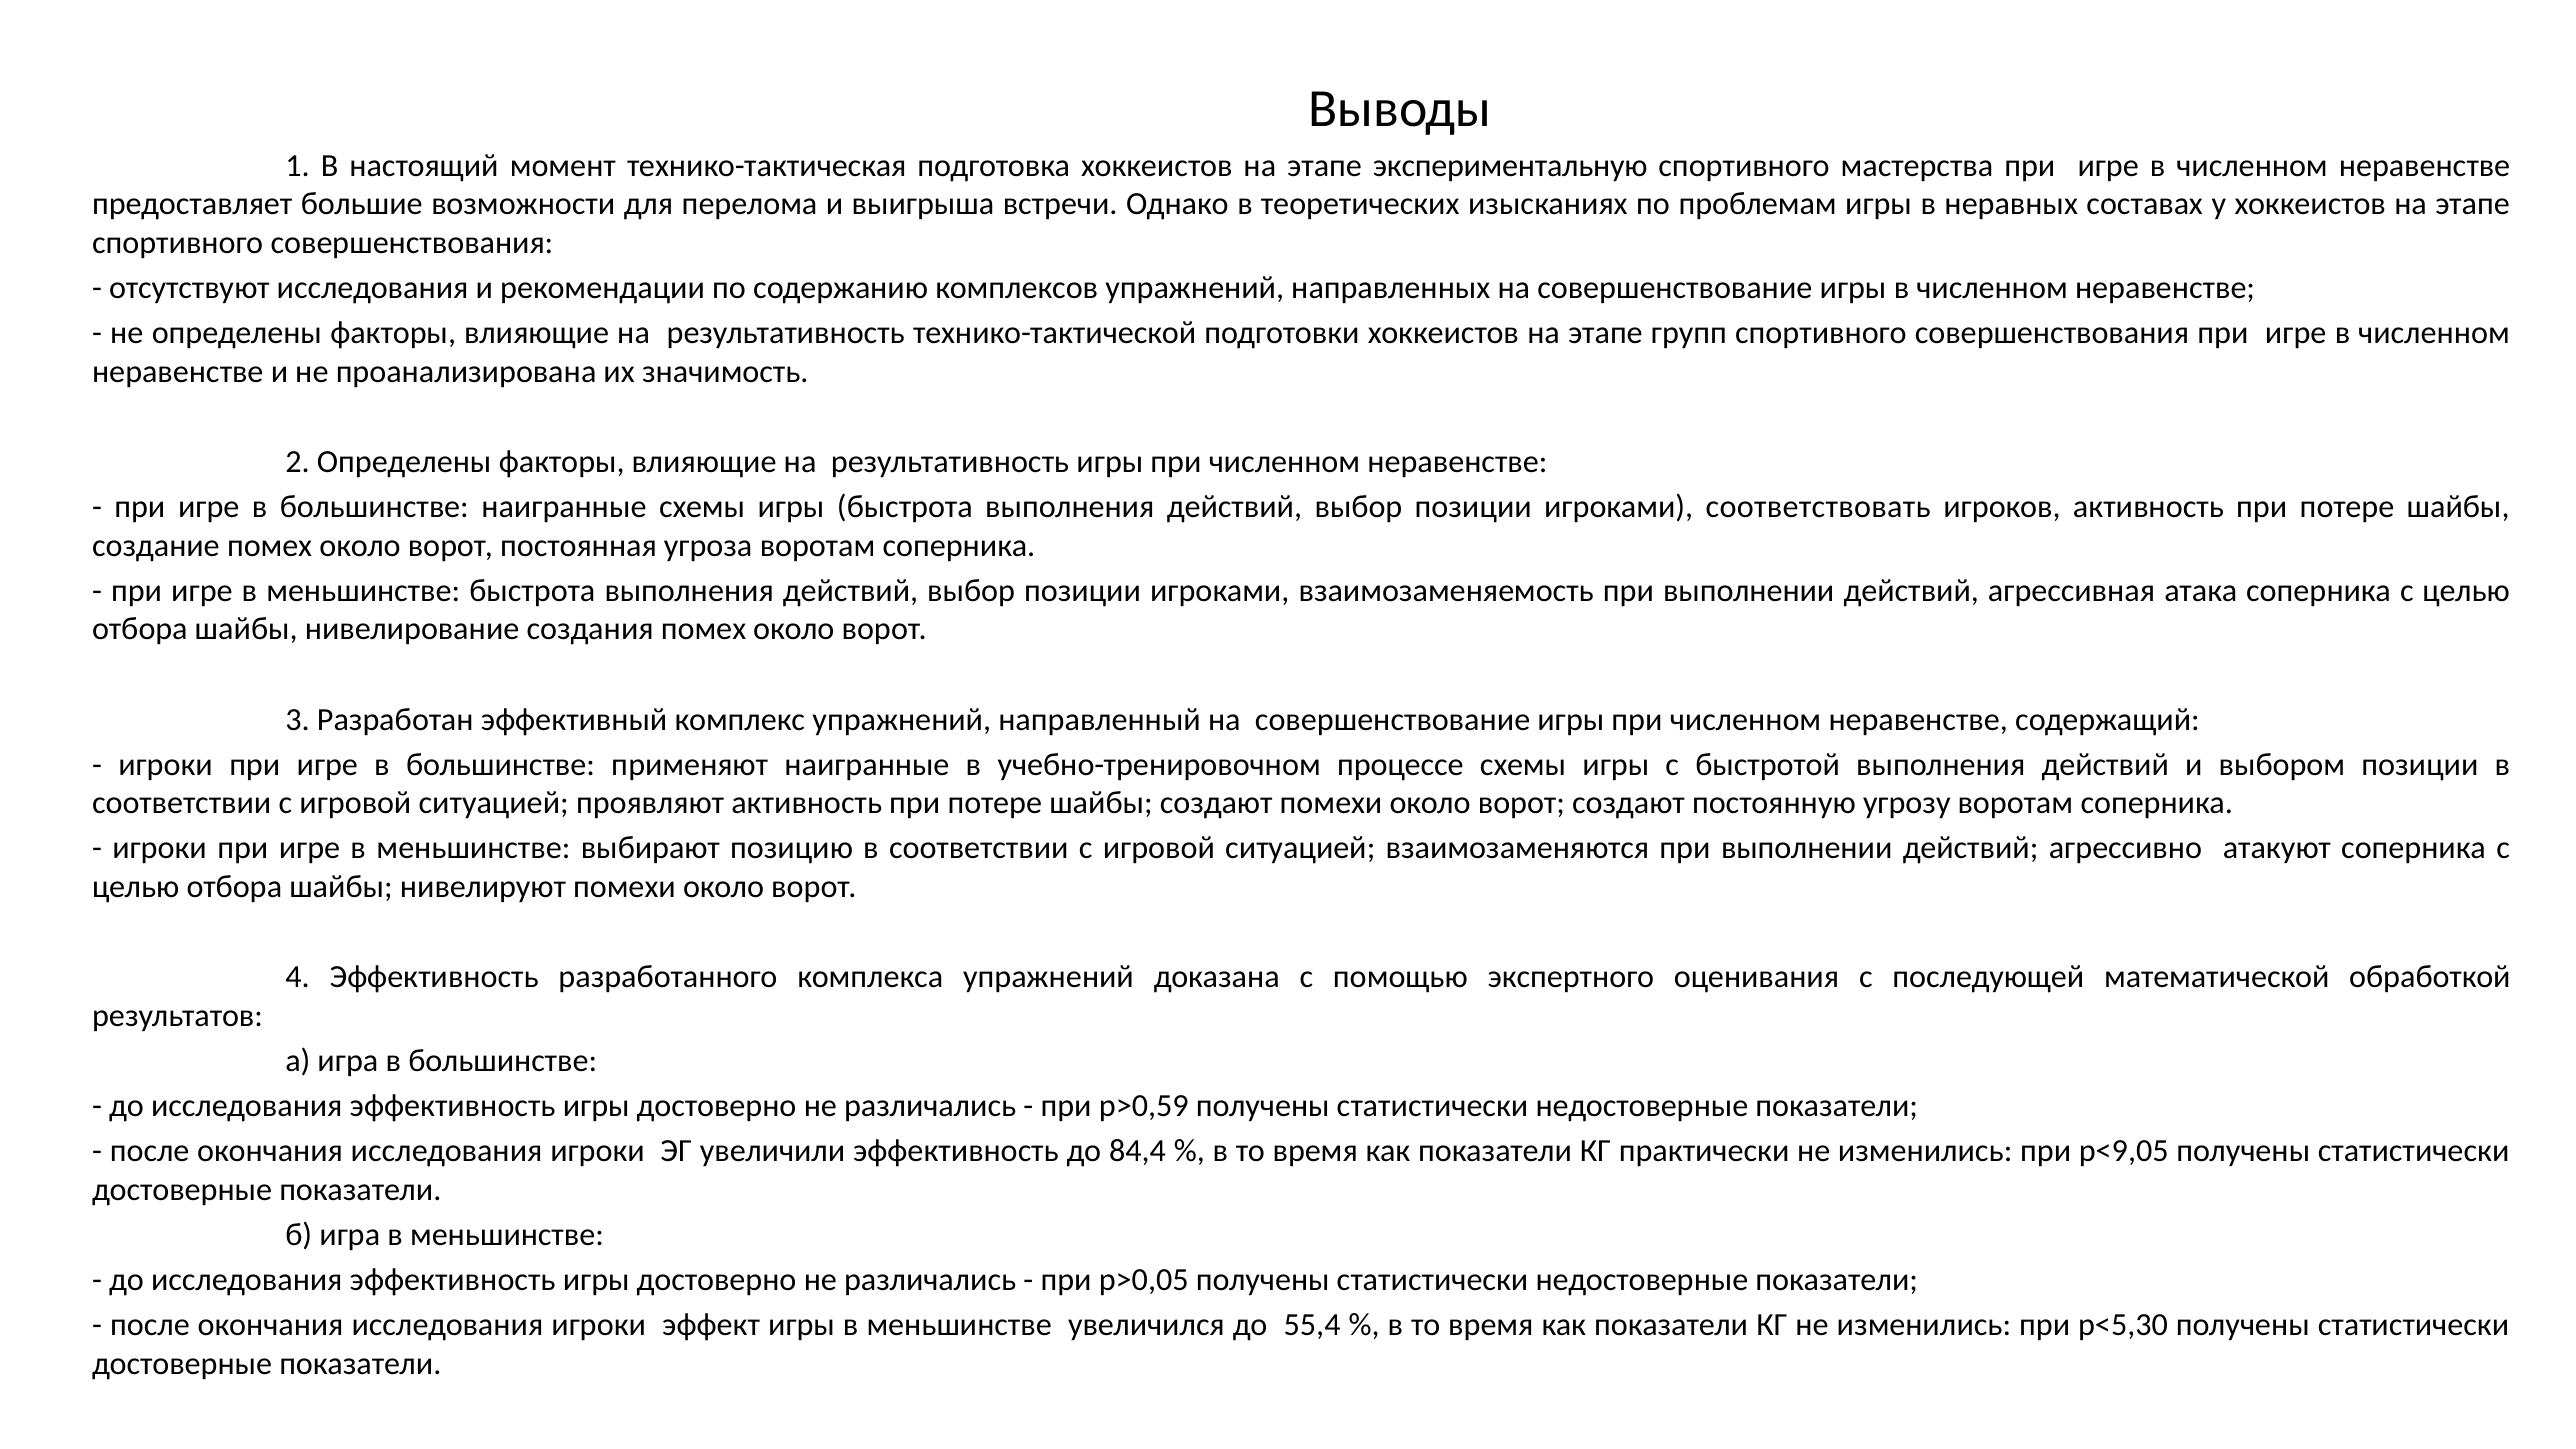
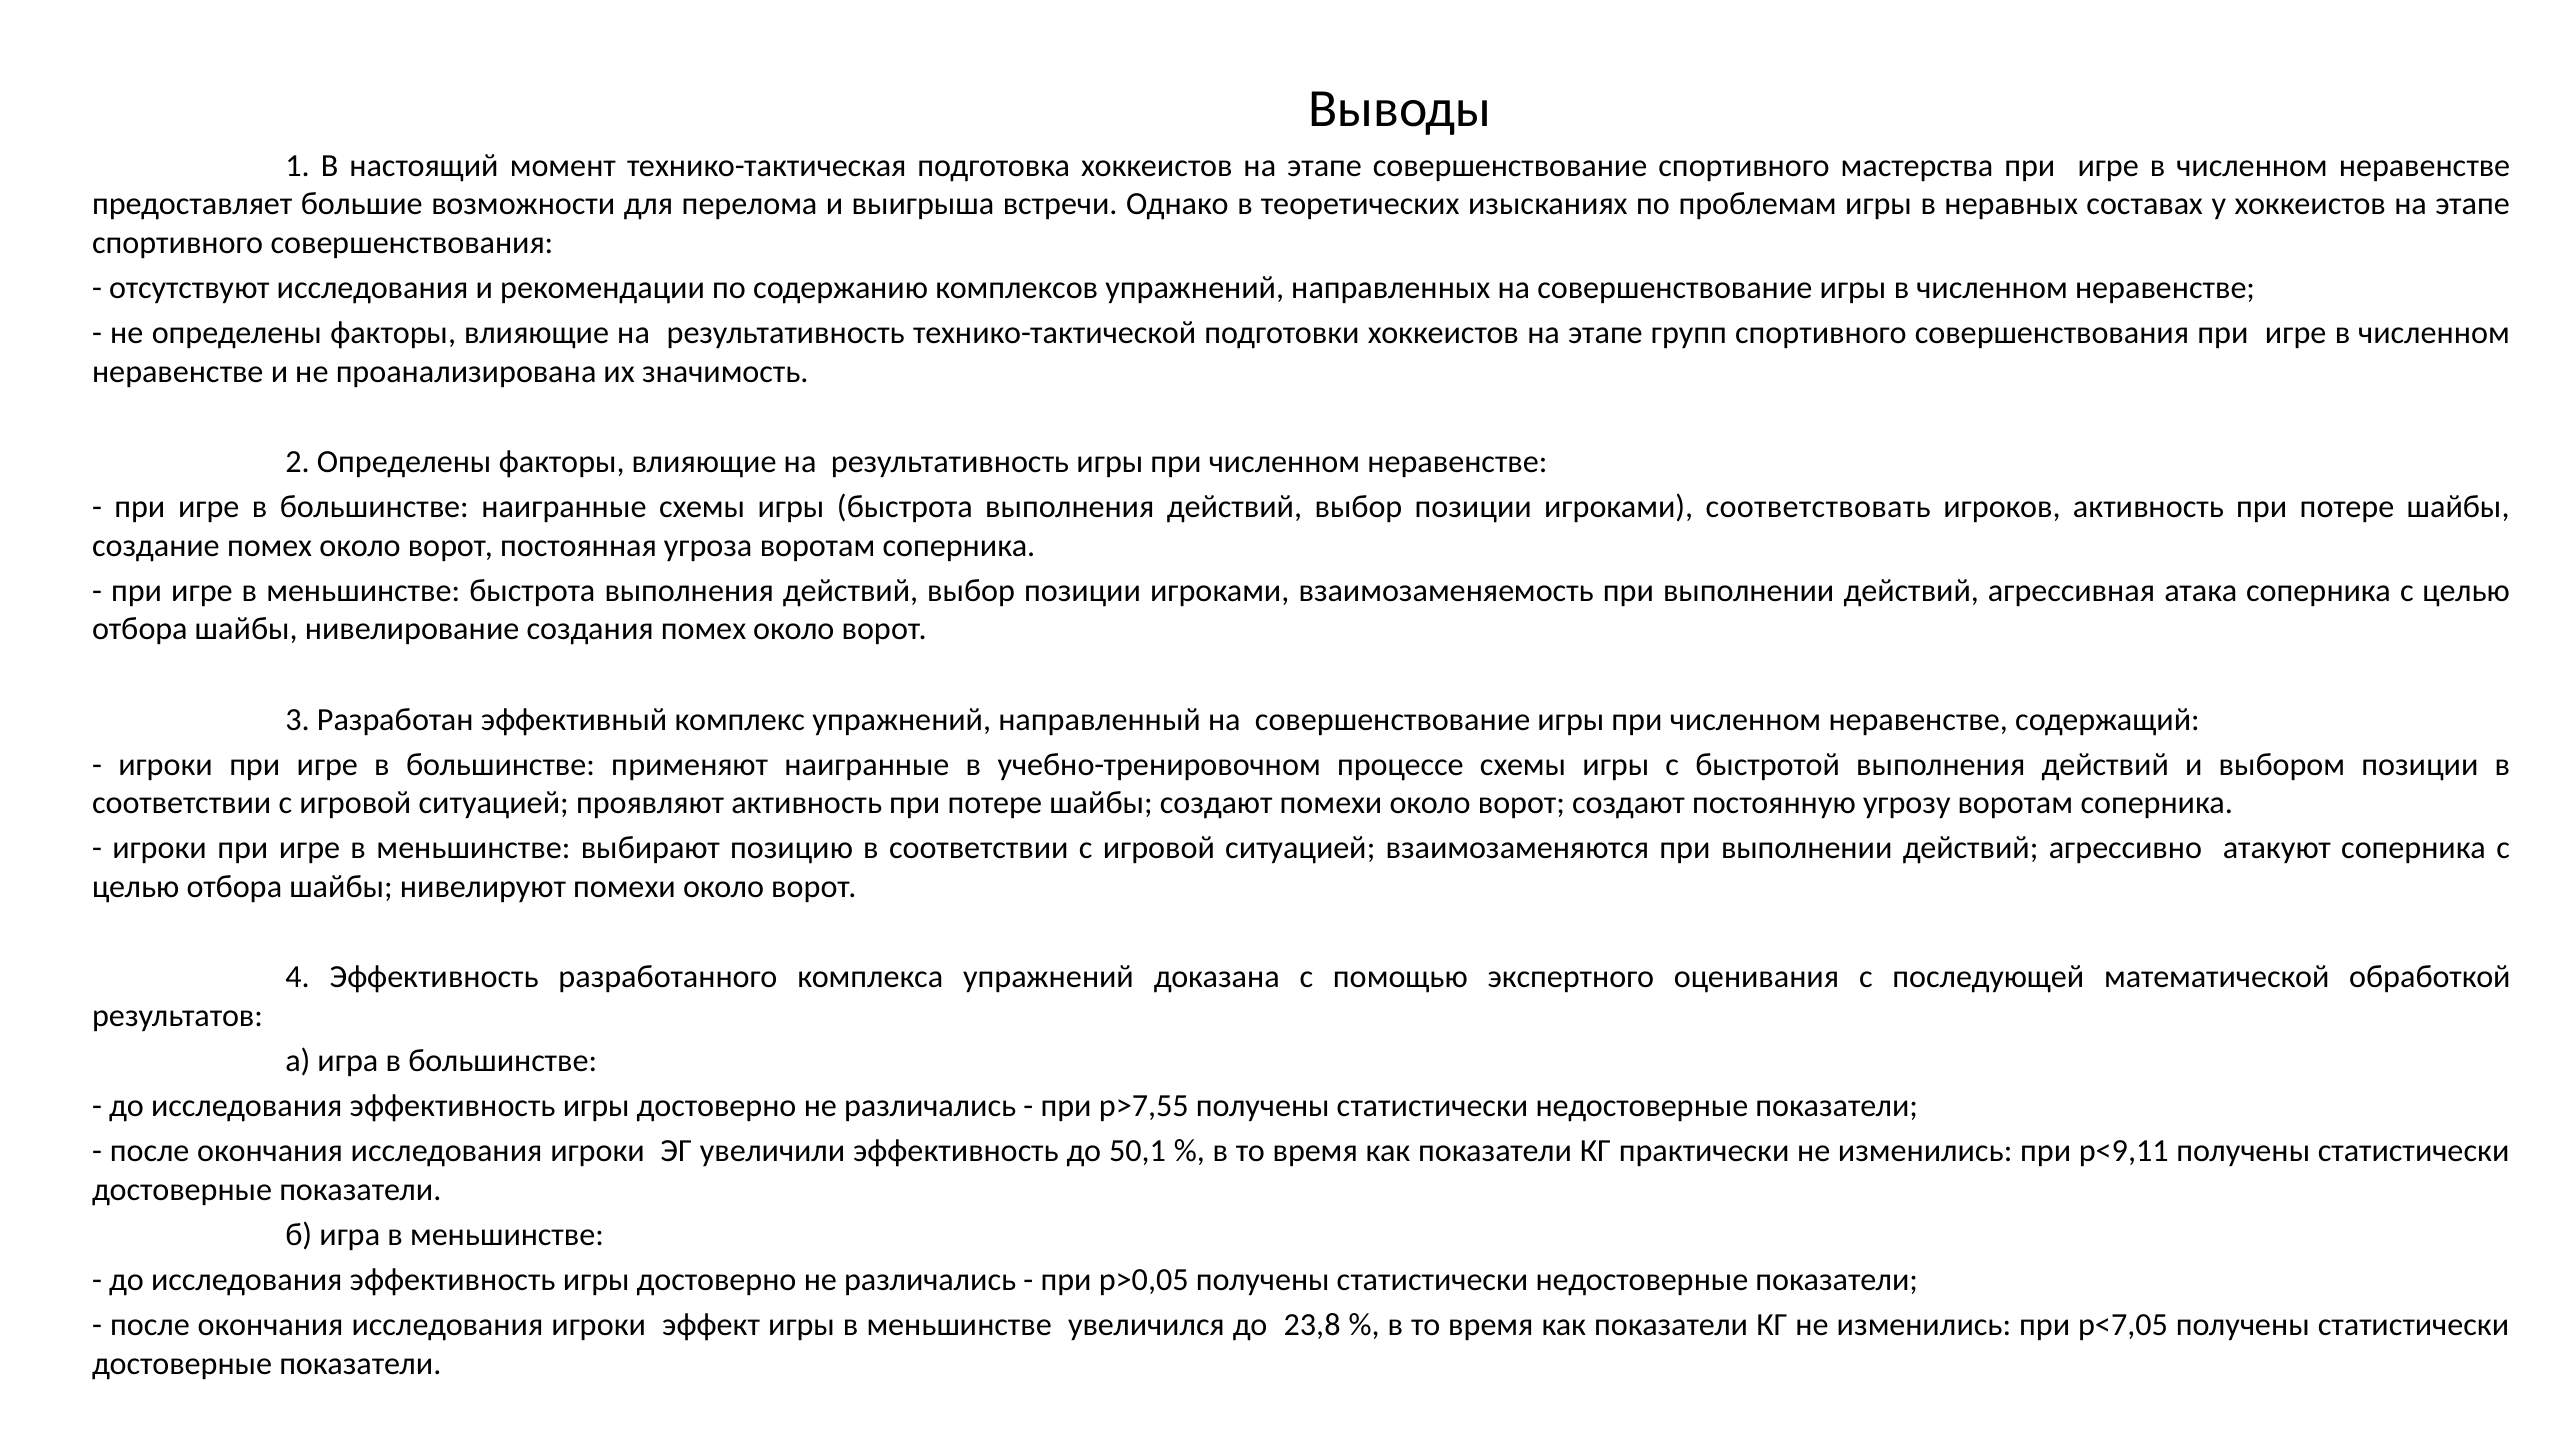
этапе экспериментальную: экспериментальную -> совершенствование (1510, 165)
р>0,59: р>0,59 -> р>7,55 (1144, 1106)
84,4: 84,4 -> 50,1 (1138, 1151)
р<9,05: р<9,05 -> р<9,11 (2124, 1151)
55,4: 55,4 -> 23,8 (1312, 1325)
р<5,30: р<5,30 -> р<7,05 (2123, 1325)
